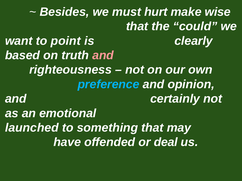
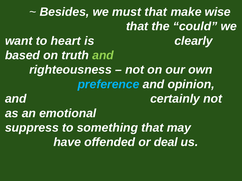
must hurt: hurt -> that (156, 12)
point: point -> heart (66, 41)
and colour: pink -> light green (103, 55)
launched: launched -> suppress (32, 128)
